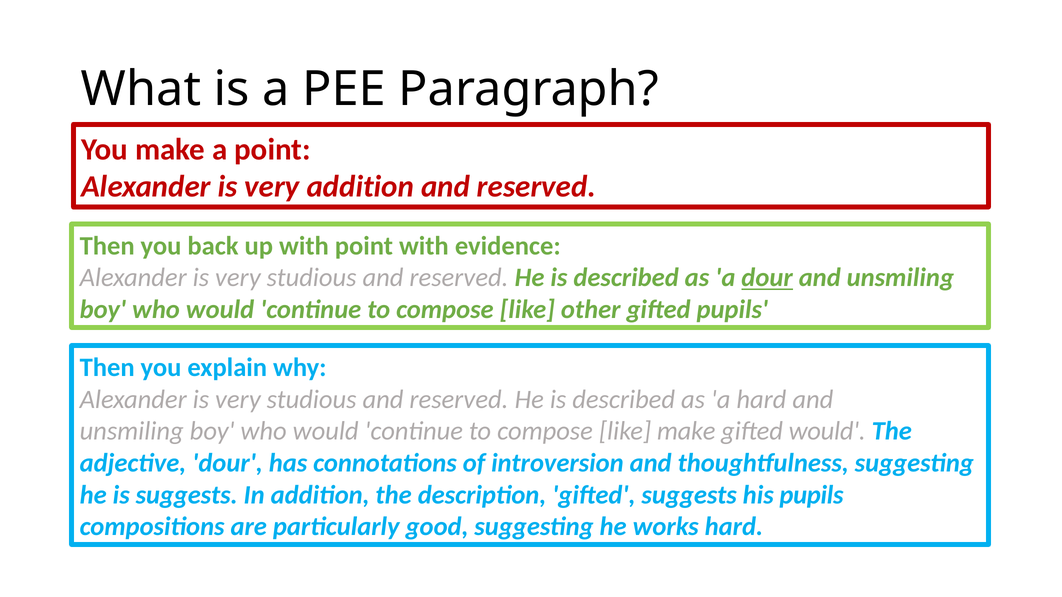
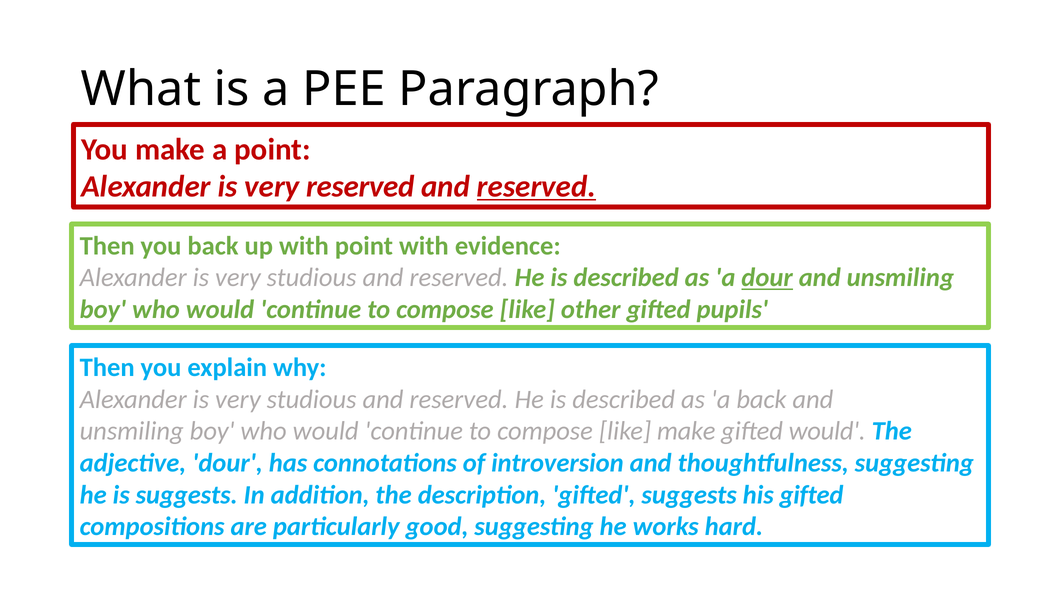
very addition: addition -> reserved (360, 187)
reserved underline: none -> present (536, 187)
a hard: hard -> back (761, 400)
his pupils: pupils -> gifted (811, 495)
